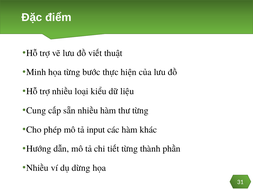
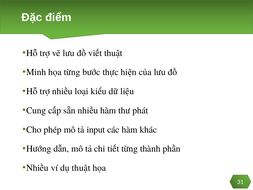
thư từng: từng -> phát (140, 110)
dụ dừng: dừng -> thuật (81, 168)
